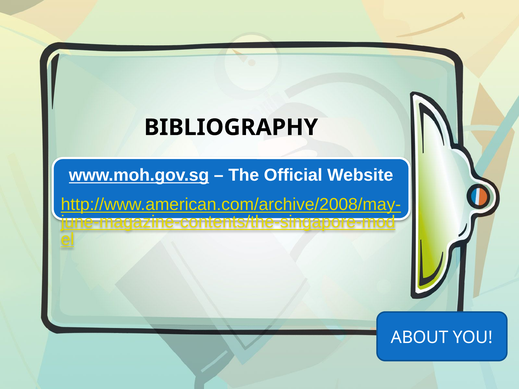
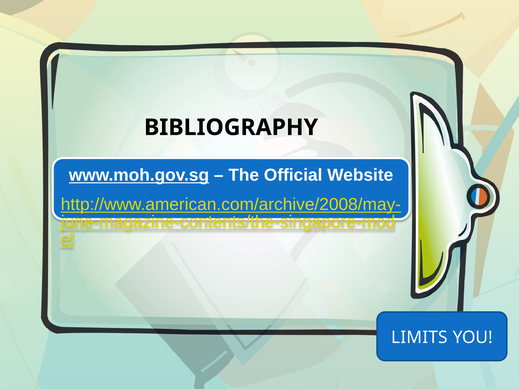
ABOUT: ABOUT -> LIMITS (419, 338)
